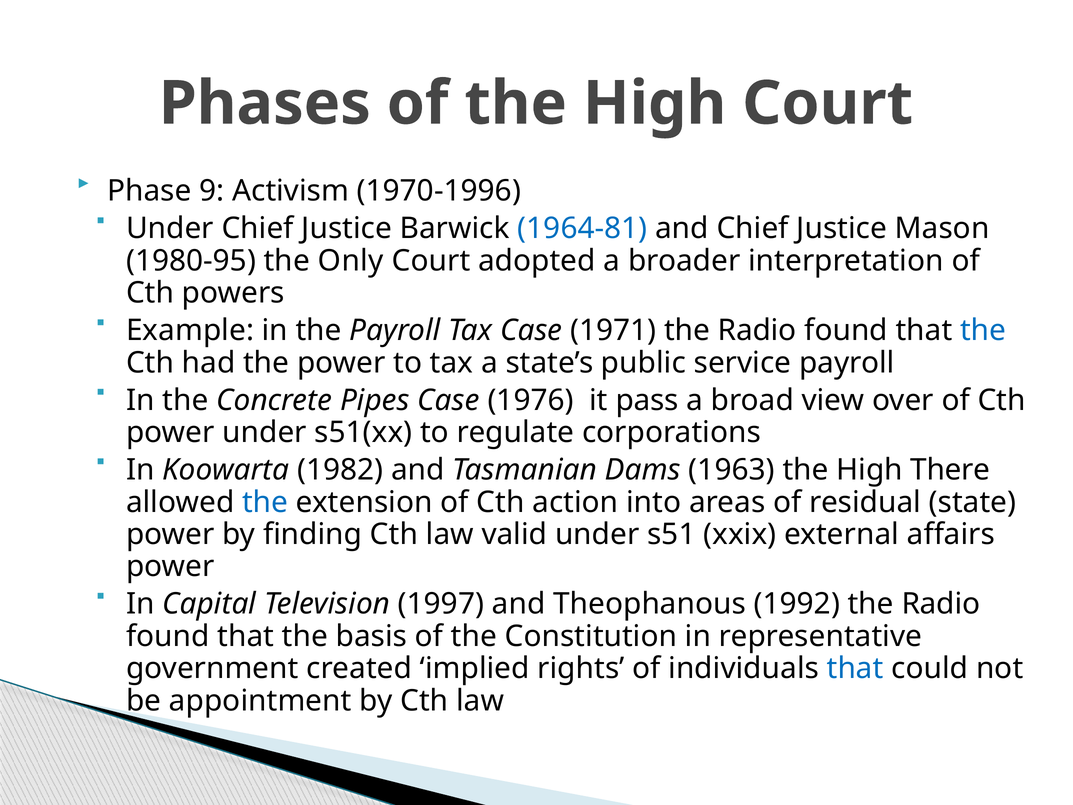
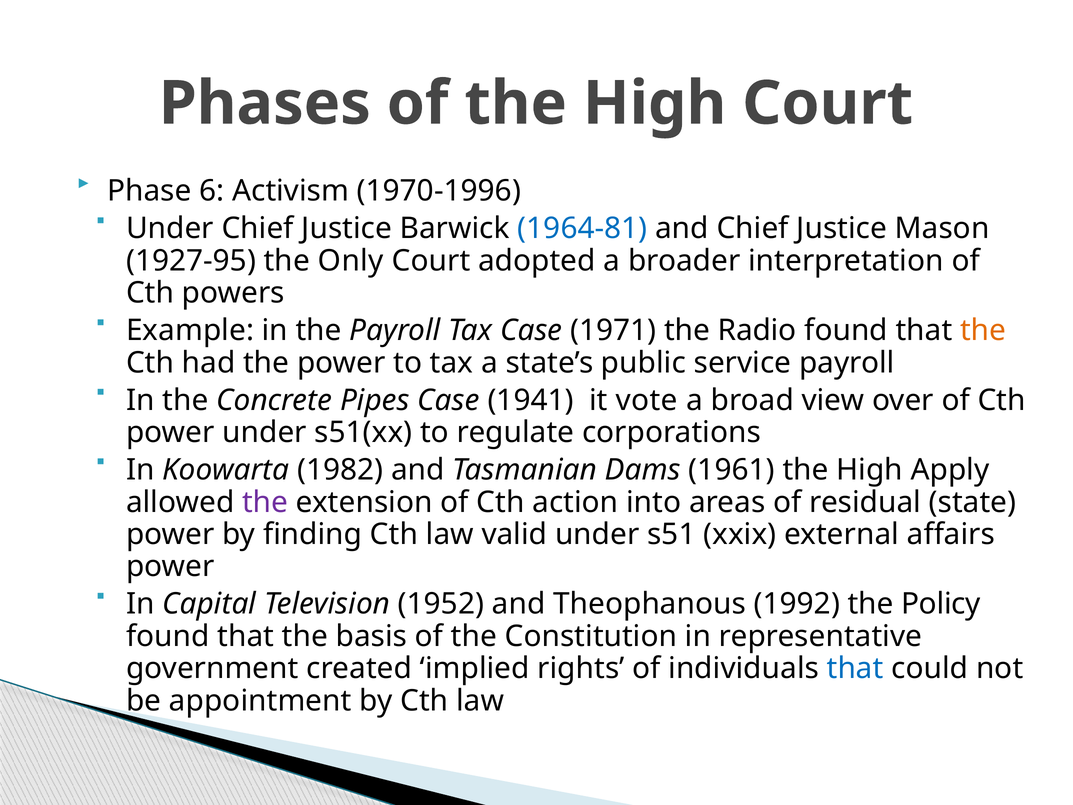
9: 9 -> 6 (212, 191)
1980-95: 1980-95 -> 1927-95 (191, 261)
the colour: blue -> orange (983, 330)
1976: 1976 -> 1941 (531, 400)
pass: pass -> vote (647, 400)
1963: 1963 -> 1961 (732, 470)
There: There -> Apply (950, 470)
the colour: blue -> purple (265, 502)
1997: 1997 -> 1952 (441, 604)
1992 the Radio: Radio -> Policy (941, 604)
